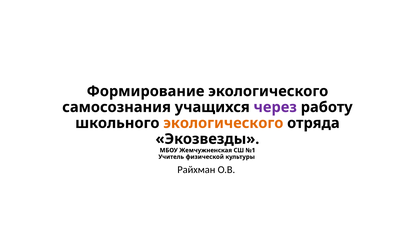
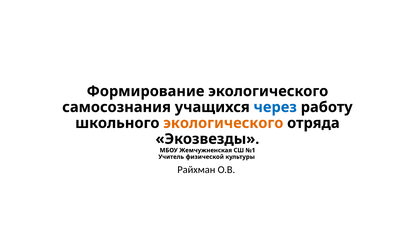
через colour: purple -> blue (275, 107)
